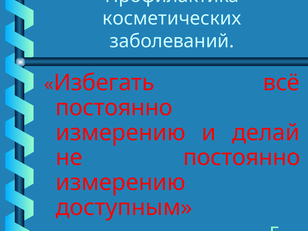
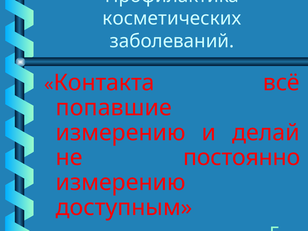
Избегать: Избегать -> Контакта (104, 83)
постоянно: постоянно -> попавшие (114, 108)
